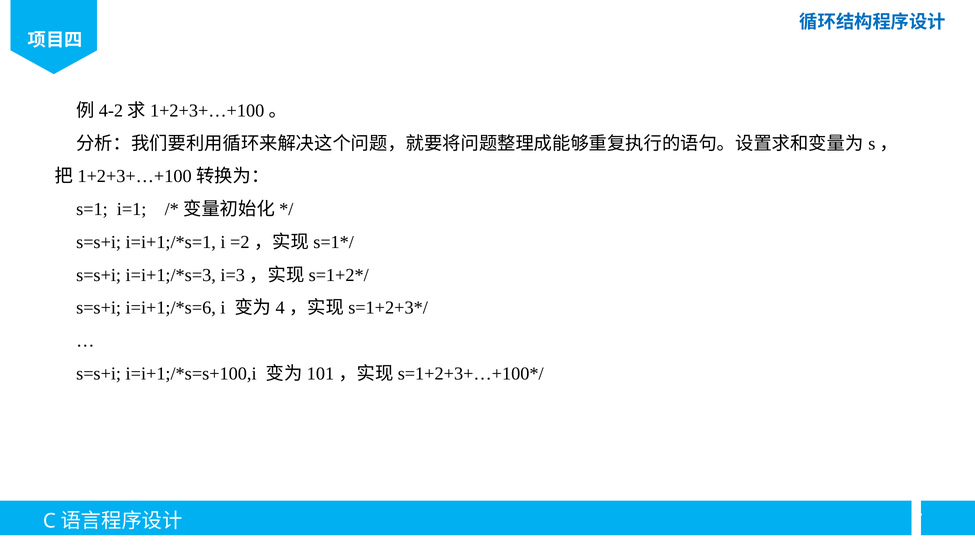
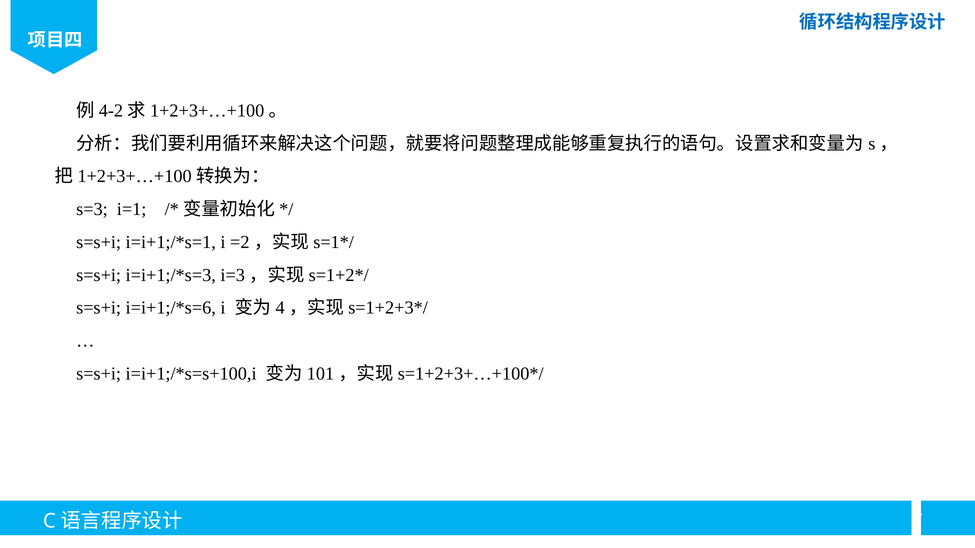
s=1: s=1 -> s=3 (92, 209)
